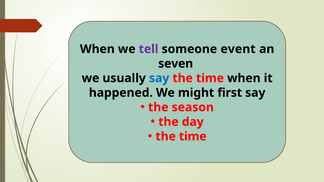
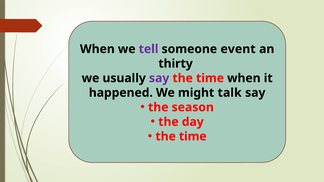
seven: seven -> thirty (176, 64)
say colour: blue -> purple (159, 78)
first: first -> talk (230, 93)
